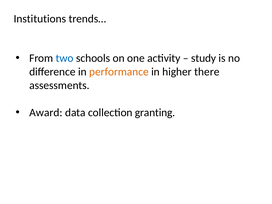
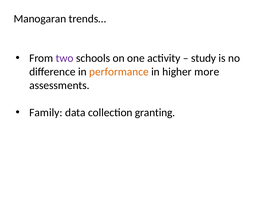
Institutions: Institutions -> Manogaran (40, 19)
two colour: blue -> purple (65, 58)
there: there -> more (207, 72)
Award: Award -> Family (46, 113)
